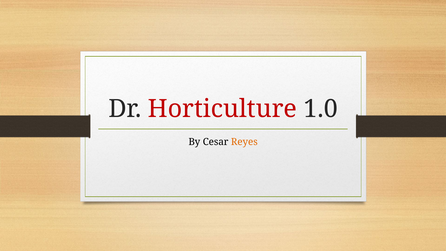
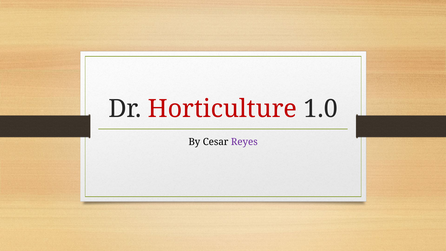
Reyes colour: orange -> purple (244, 142)
